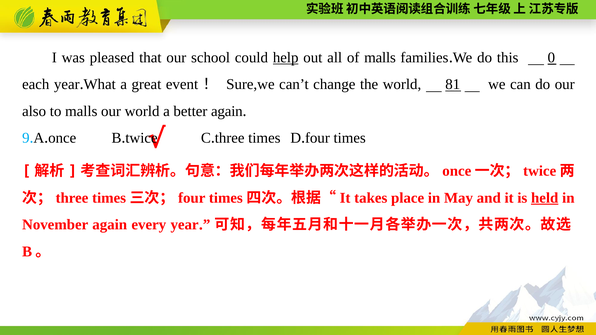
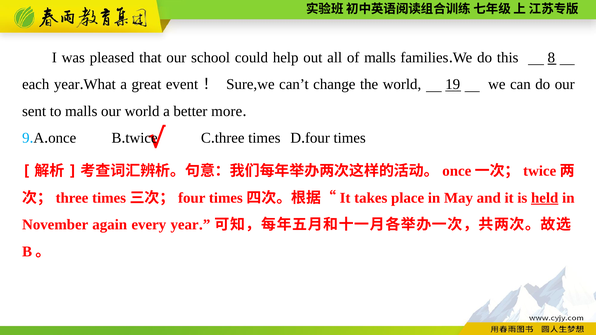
help underline: present -> none (286, 58)
0: 0 -> 8 (551, 58)
81: 81 -> 19 (453, 84)
also: also -> sent (34, 111)
better again: again -> more (227, 111)
